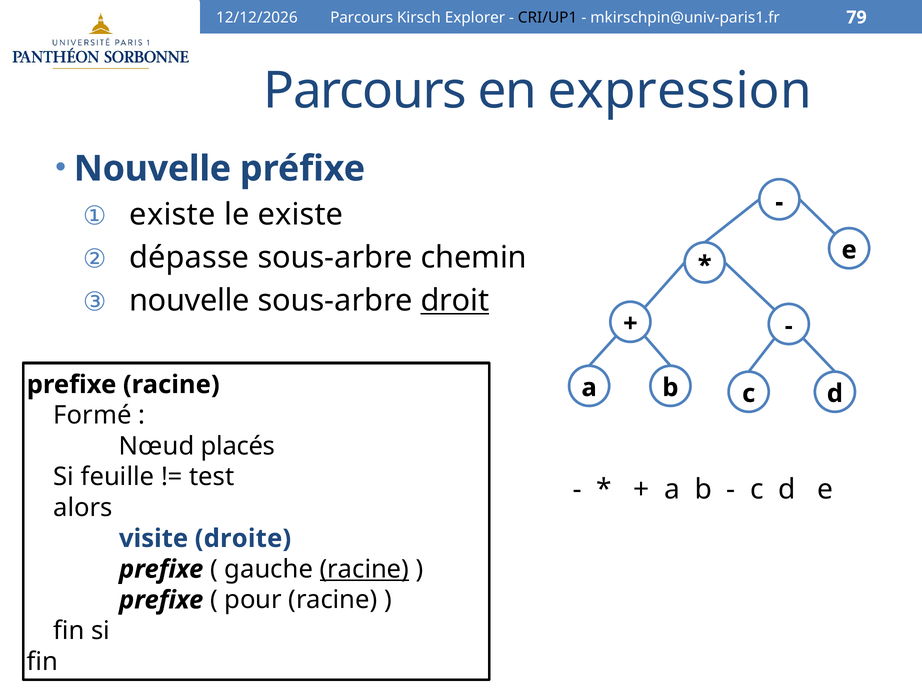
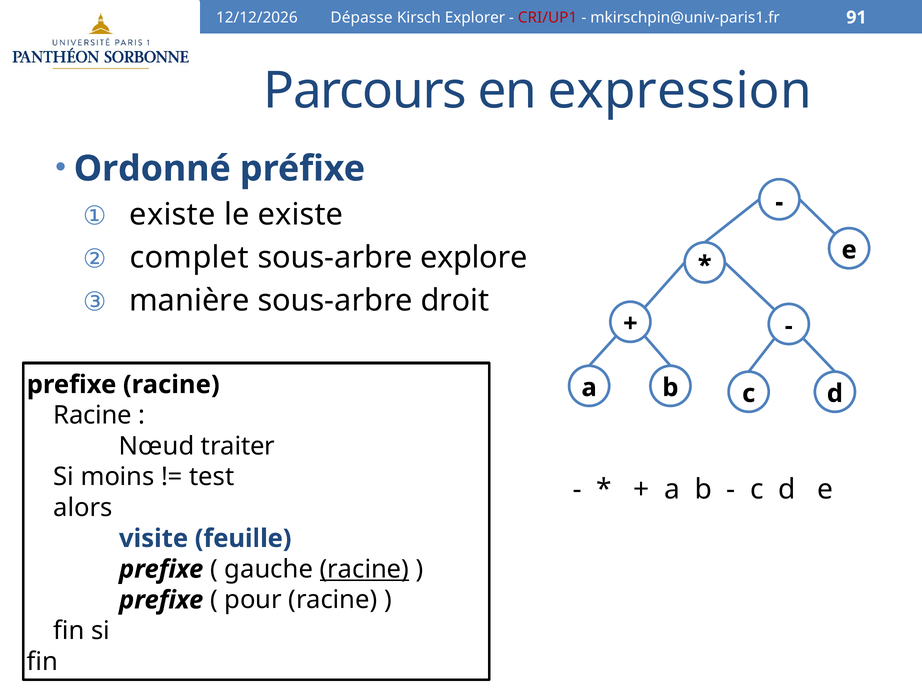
Parcours: Parcours -> Dépasse (362, 18)
CRI/UP1 colour: black -> red (548, 18)
79: 79 -> 91 (856, 17)
Nouvelle: Nouvelle -> Ordonné (152, 169)
dépasse: dépasse -> complet (189, 257)
chemin: chemin -> explore (474, 257)
nouvelle: nouvelle -> manière (189, 300)
droit underline: present -> none (455, 300)
Formé: Formé -> Racine (93, 415)
placés: placés -> traiter (238, 446)
feuille: feuille -> moins (118, 477)
droite: droite -> feuille (243, 538)
